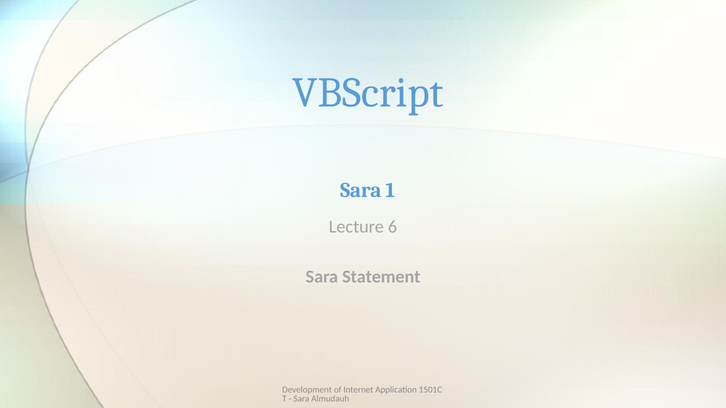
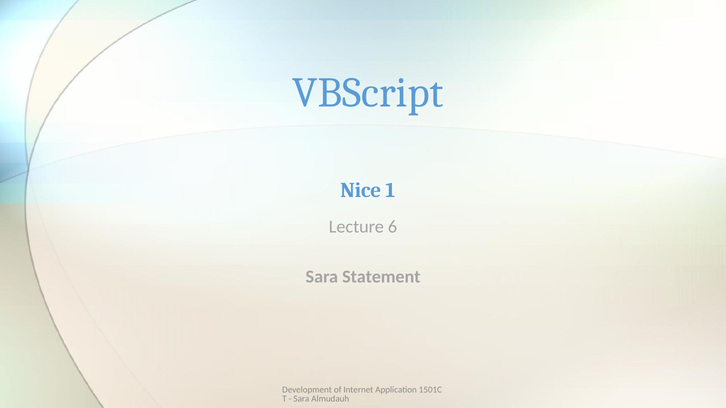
Sara: Sara -> Nice (361, 191)
